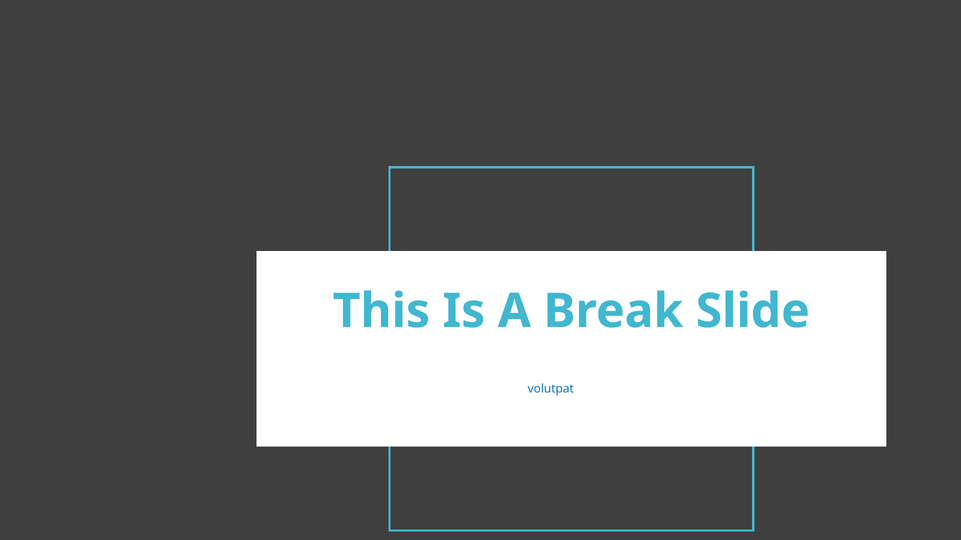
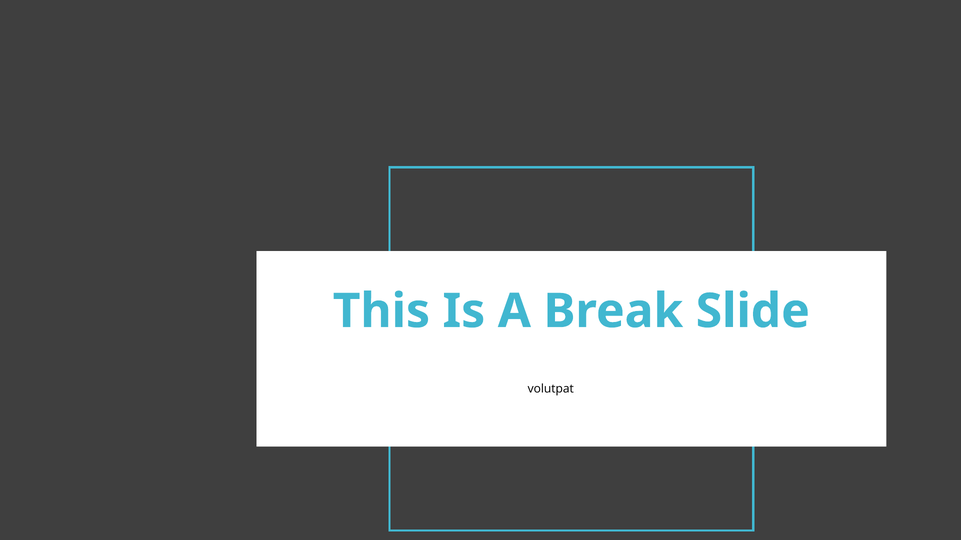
volutpat colour: blue -> black (551, 389)
